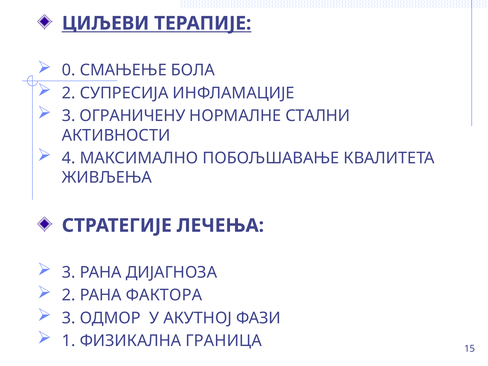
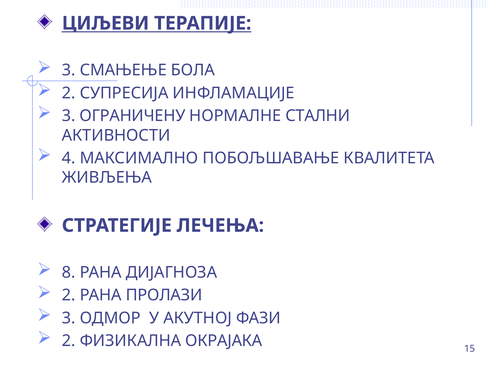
0: 0 -> 3 (69, 70)
3: 3 -> 8 (69, 273)
ФАКТОРА: ФАКТОРА -> ПРОЛАЗИ (164, 295)
1: 1 -> 2 (69, 341)
ГРАНИЦА: ГРАНИЦА -> ОКРАЈАКА (224, 341)
